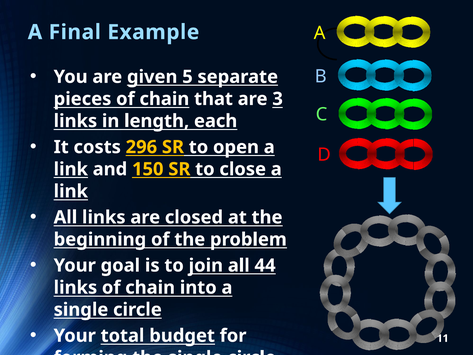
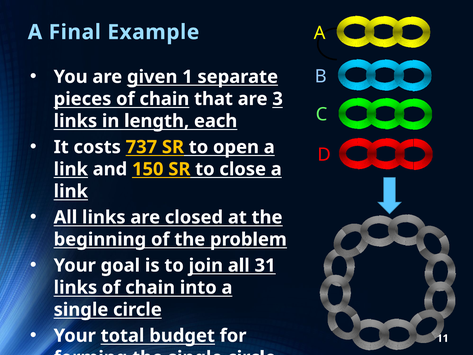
5: 5 -> 1 (187, 77)
296: 296 -> 737 (141, 147)
44: 44 -> 31 (265, 265)
